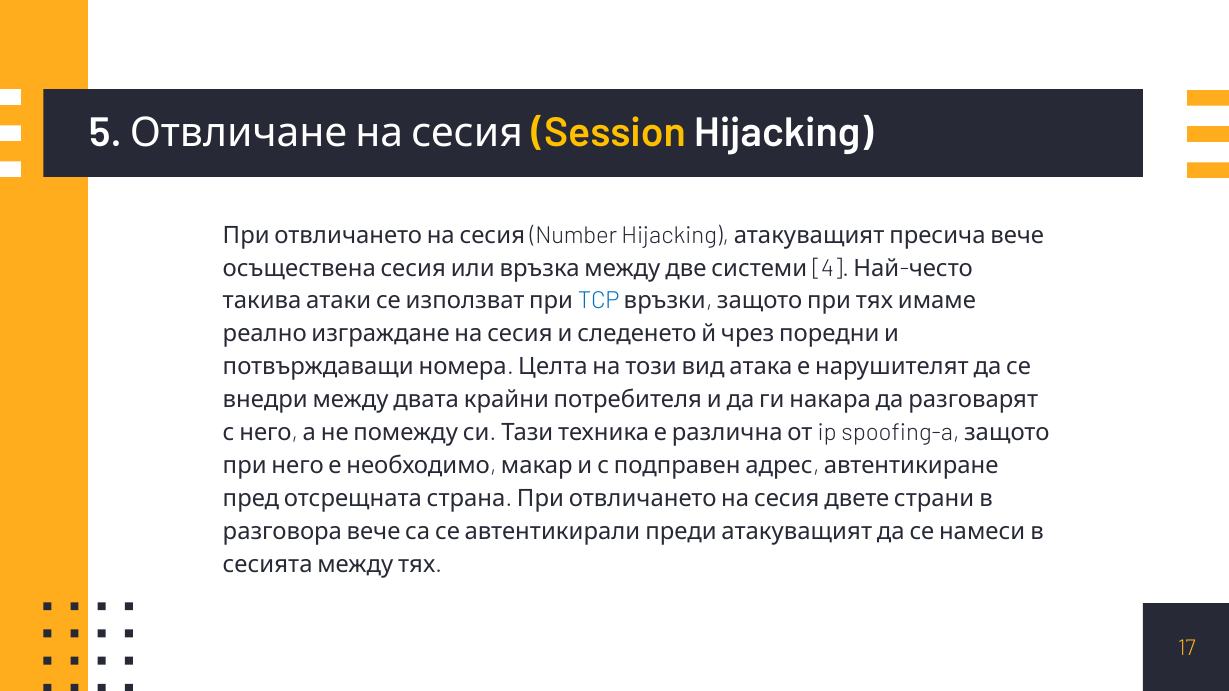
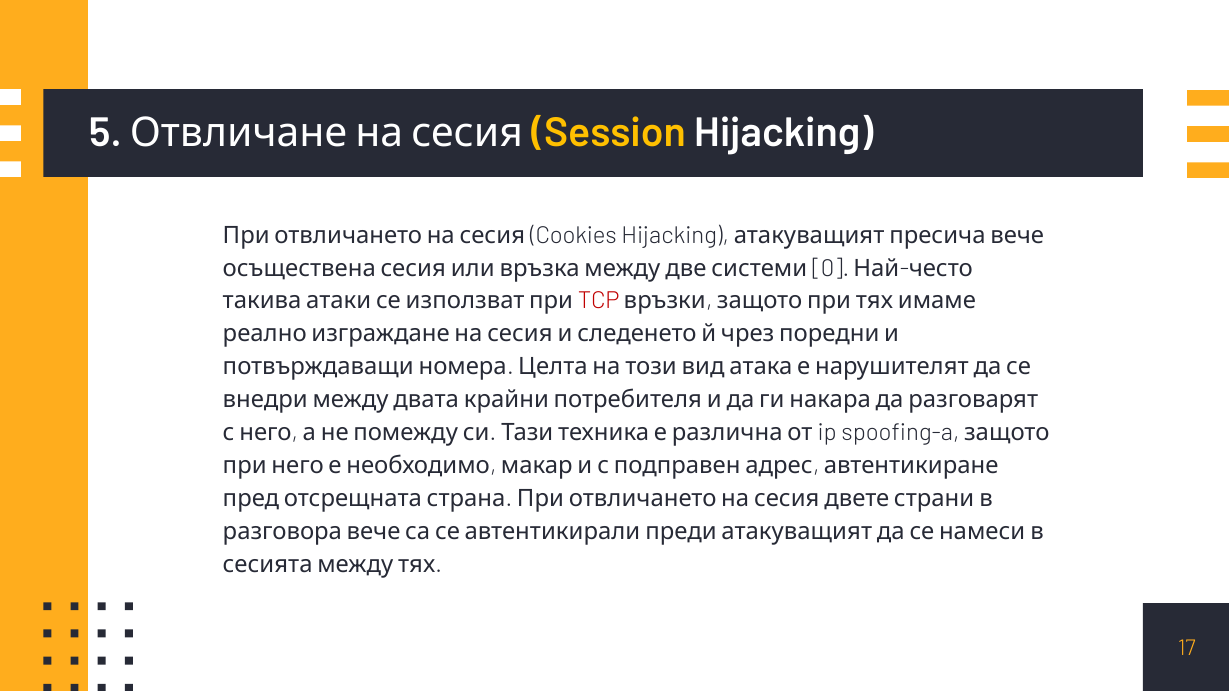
Number: Number -> Cookies (573, 235)
4: 4 -> 0 (831, 268)
TCP colour: blue -> red (599, 301)
